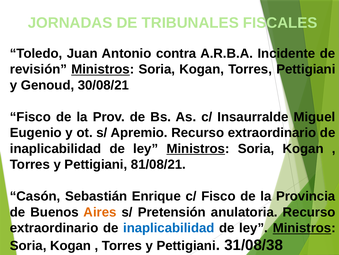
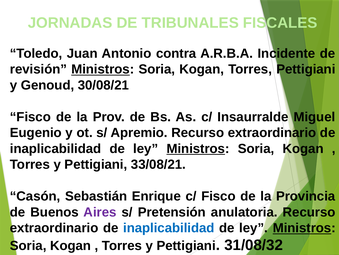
81/08/21: 81/08/21 -> 33/08/21 (158, 164)
Aires colour: orange -> purple (100, 212)
31/08/38: 31/08/38 -> 31/08/32 (254, 244)
